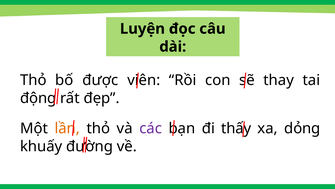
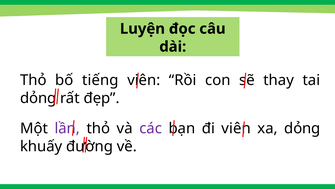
được: được -> tiếng (100, 80)
động: động -> dỏng (38, 98)
lần colour: orange -> purple (67, 128)
đi thấy: thấy -> viên (236, 128)
